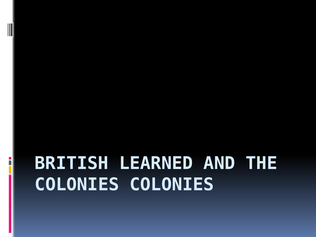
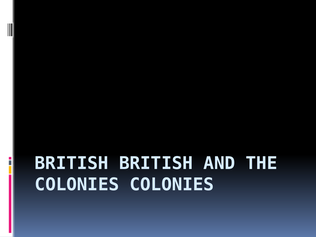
BRITISH LEARNED: LEARNED -> BRITISH (156, 163)
